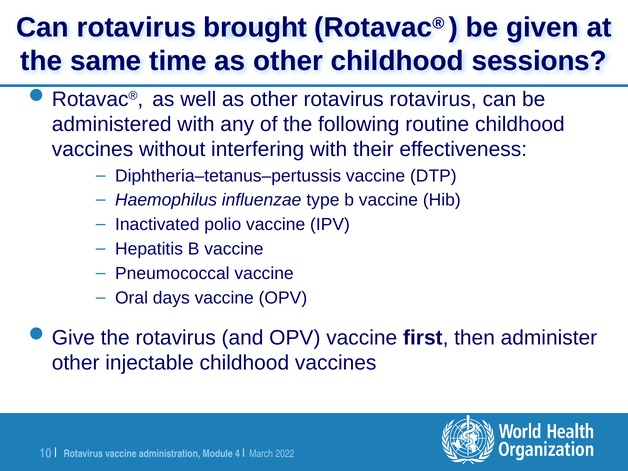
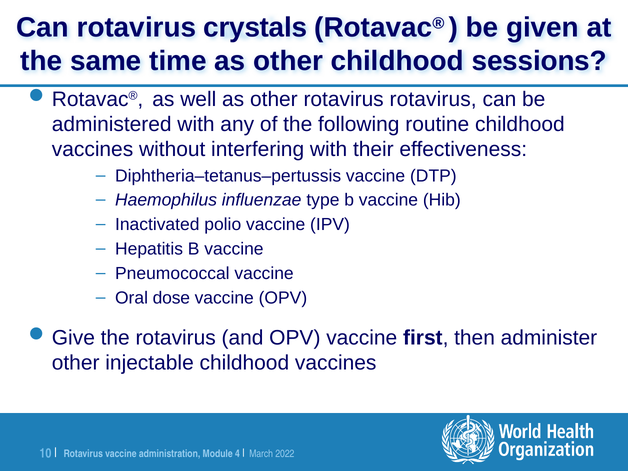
brought: brought -> crystals (255, 28)
days: days -> dose (171, 298)
